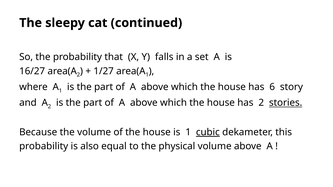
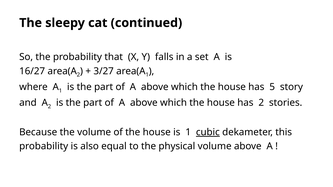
1/27: 1/27 -> 3/27 (104, 71)
6: 6 -> 5 (272, 87)
stories underline: present -> none (286, 103)
